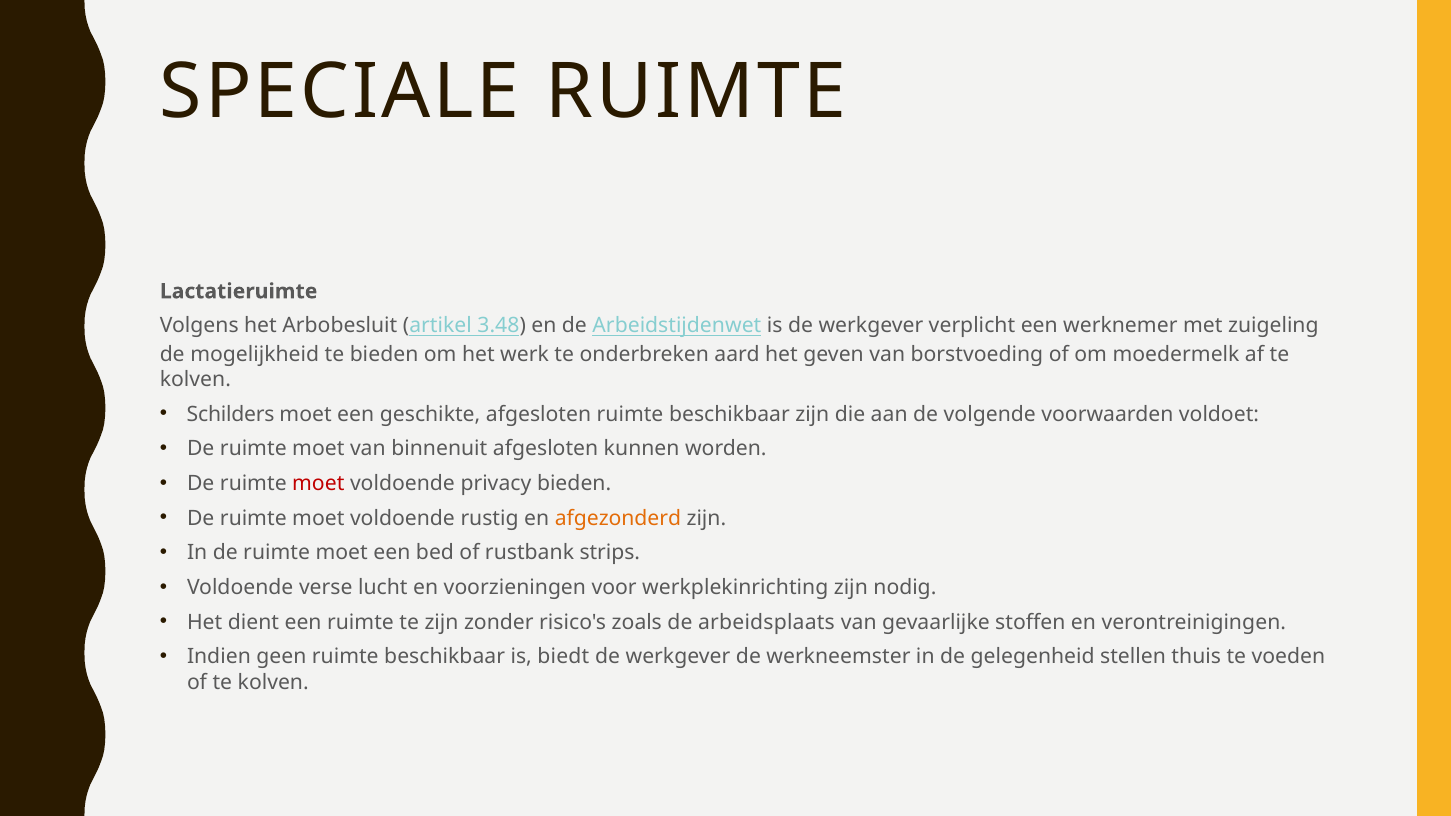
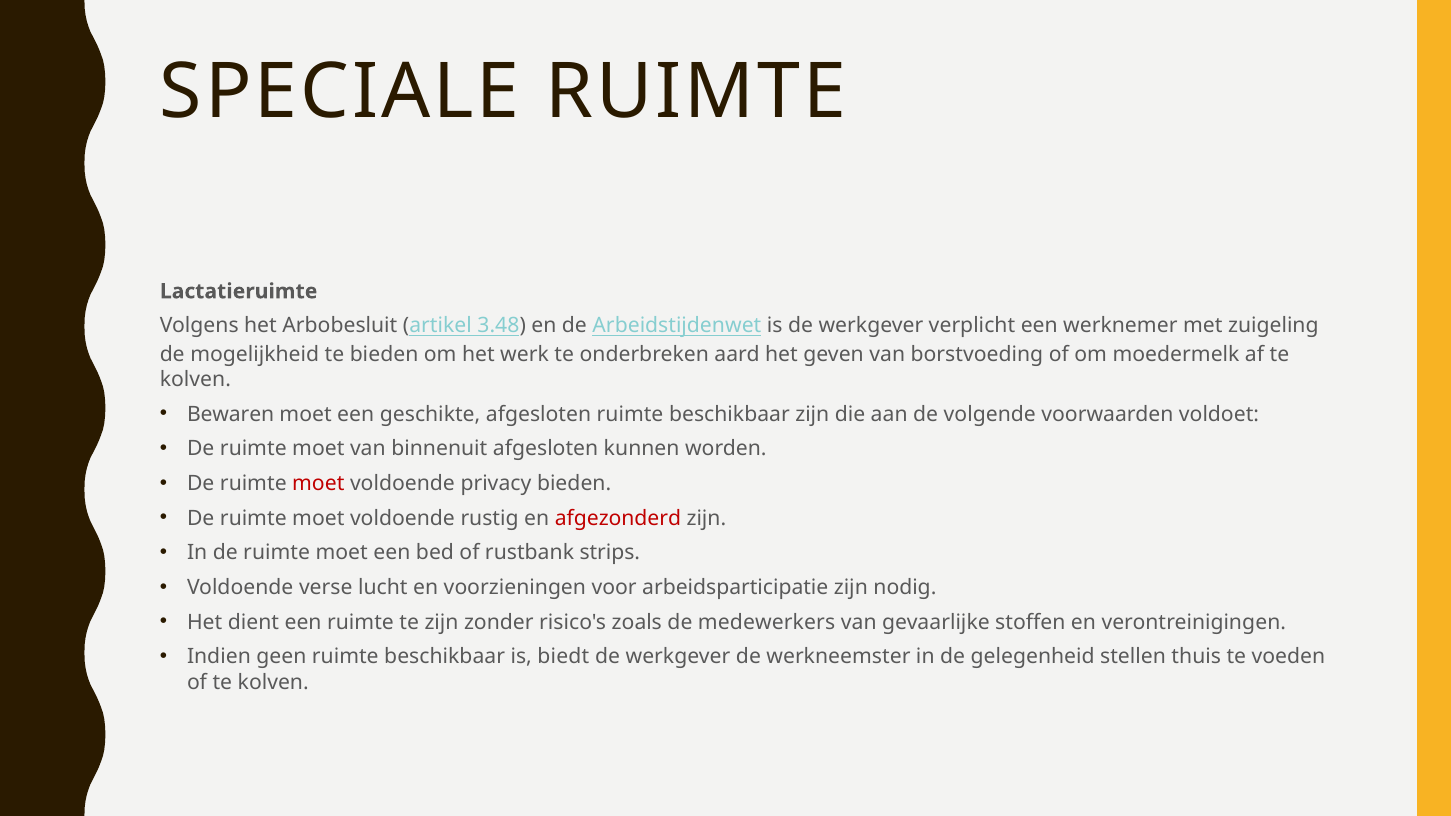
Schilders: Schilders -> Bewaren (231, 414)
afgezonderd colour: orange -> red (618, 518)
werkplekinrichting: werkplekinrichting -> arbeidsparticipatie (735, 588)
arbeidsplaats: arbeidsplaats -> medewerkers (767, 622)
